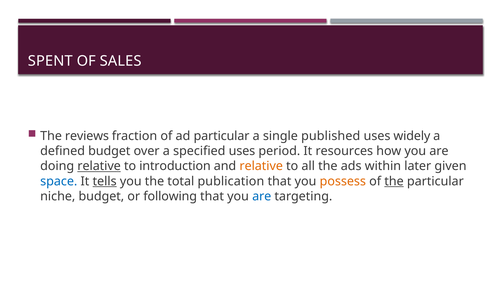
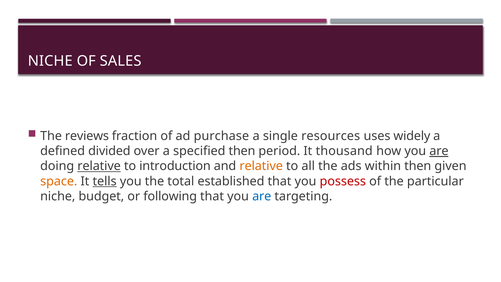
SPENT: SPENT -> NICHE (50, 61)
ad particular: particular -> purchase (221, 136)
published: published -> resources (331, 136)
defined budget: budget -> divided (109, 151)
specified uses: uses -> then (242, 151)
resources: resources -> thousand (344, 151)
are underline: none -> present (439, 151)
within later: later -> then (418, 166)
space colour: blue -> orange (59, 181)
publication: publication -> established (231, 181)
possess colour: orange -> red (343, 181)
the underline: present -> none (394, 181)
